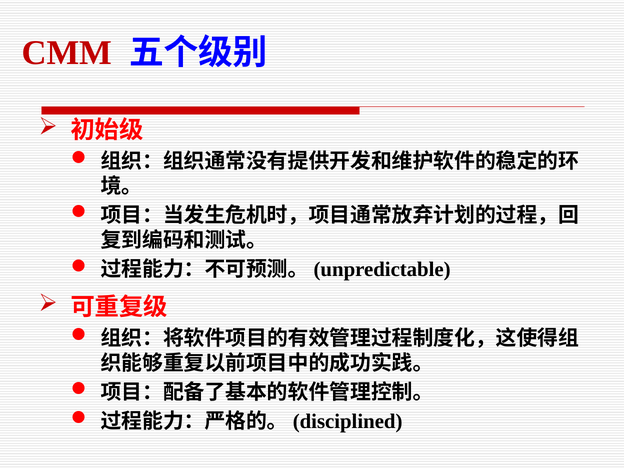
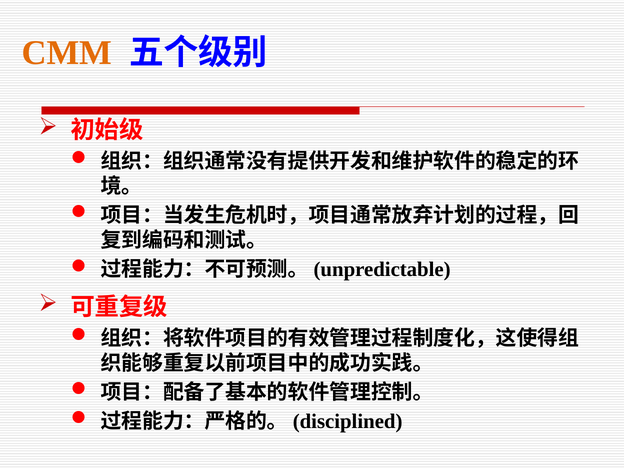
CMM colour: red -> orange (67, 53)
